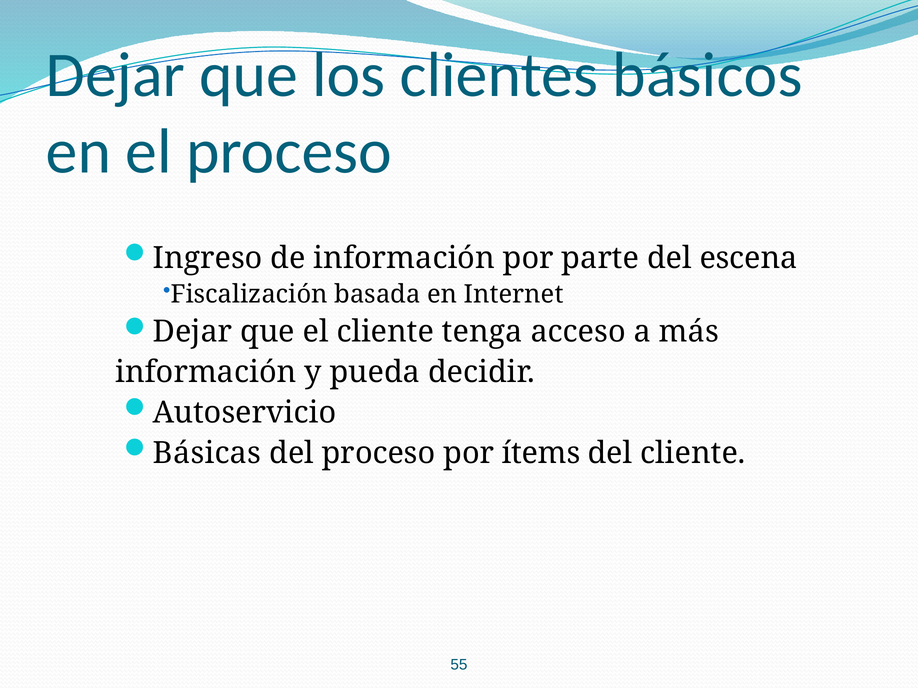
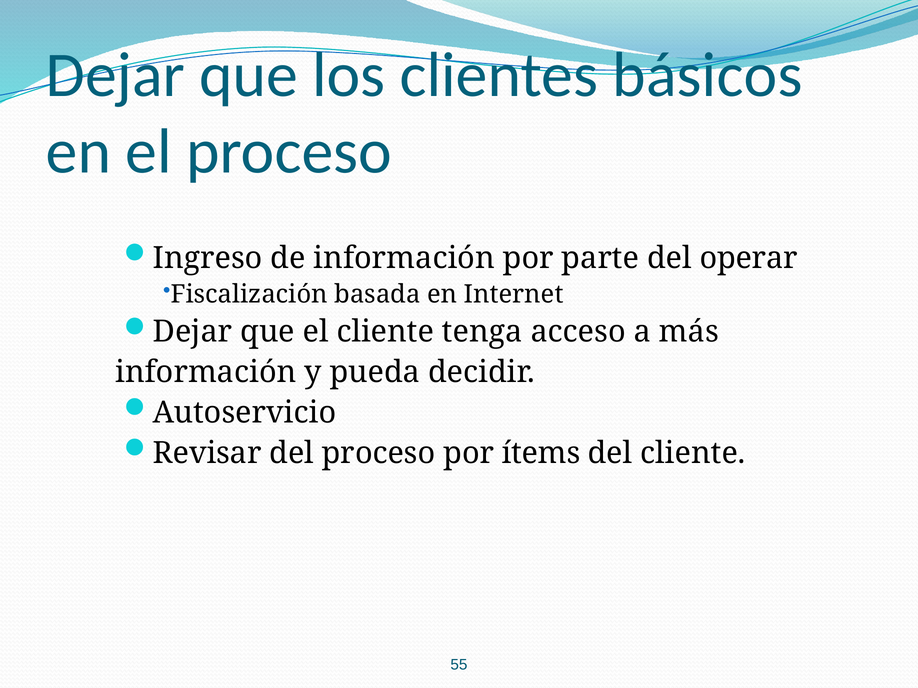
escena: escena -> operar (749, 258)
Básicas: Básicas -> Revisar (207, 453)
